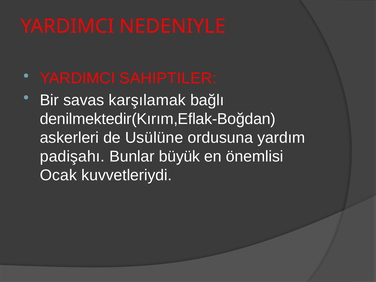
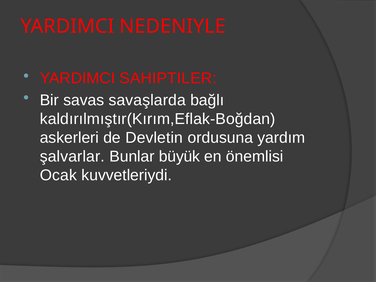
karşılamak: karşılamak -> savaşlarda (147, 100)
denilmektedir(Kırım,Eflak-Boğdan: denilmektedir(Kırım,Eflak-Boğdan -> kaldırılmıştır(Kırım,Eflak-Boğdan (158, 119)
Usülüne: Usülüne -> Devletin (154, 138)
padişahı: padişahı -> şalvarlar (72, 156)
